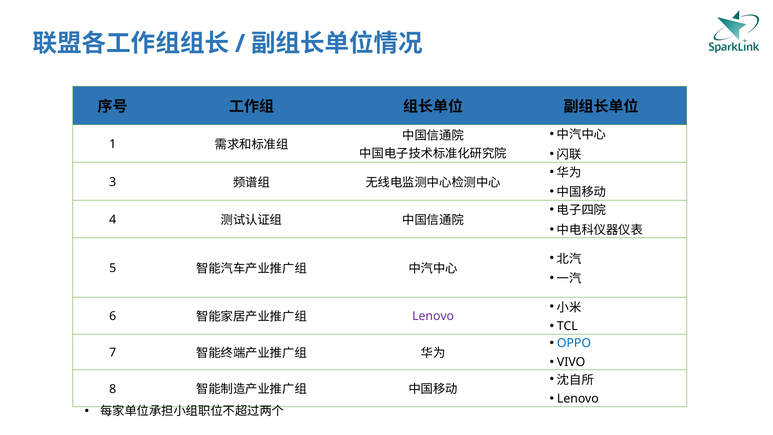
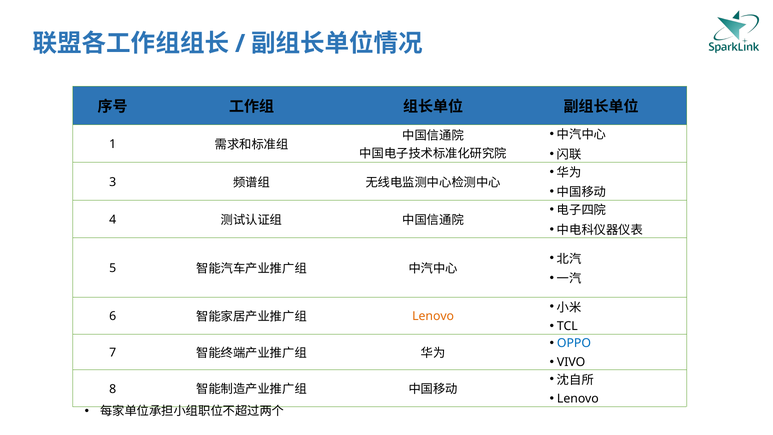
Lenovo colour: purple -> orange (433, 316)
